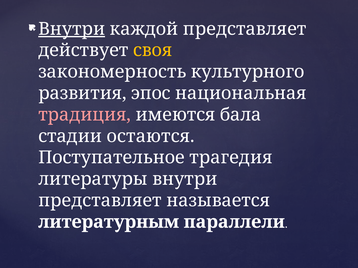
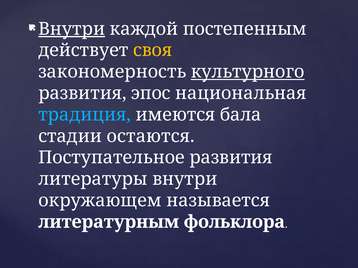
каждой представляет: представляет -> постепенным (245, 29)
культурного underline: none -> present (248, 72)
традиция colour: pink -> light blue (85, 115)
Поступательное трагедия: трагедия -> развития (231, 158)
представляет: представляет -> окружающем (100, 201)
параллели: параллели -> фольклора (234, 222)
